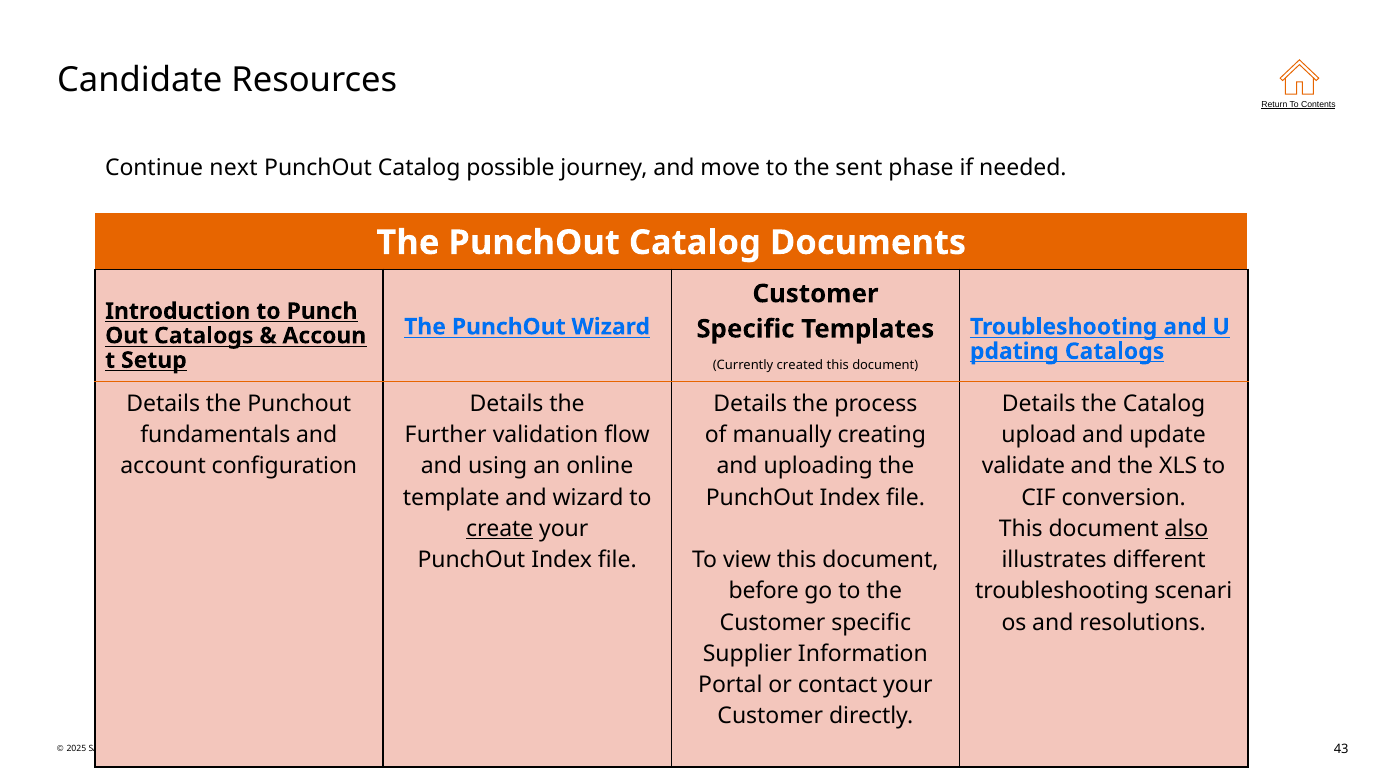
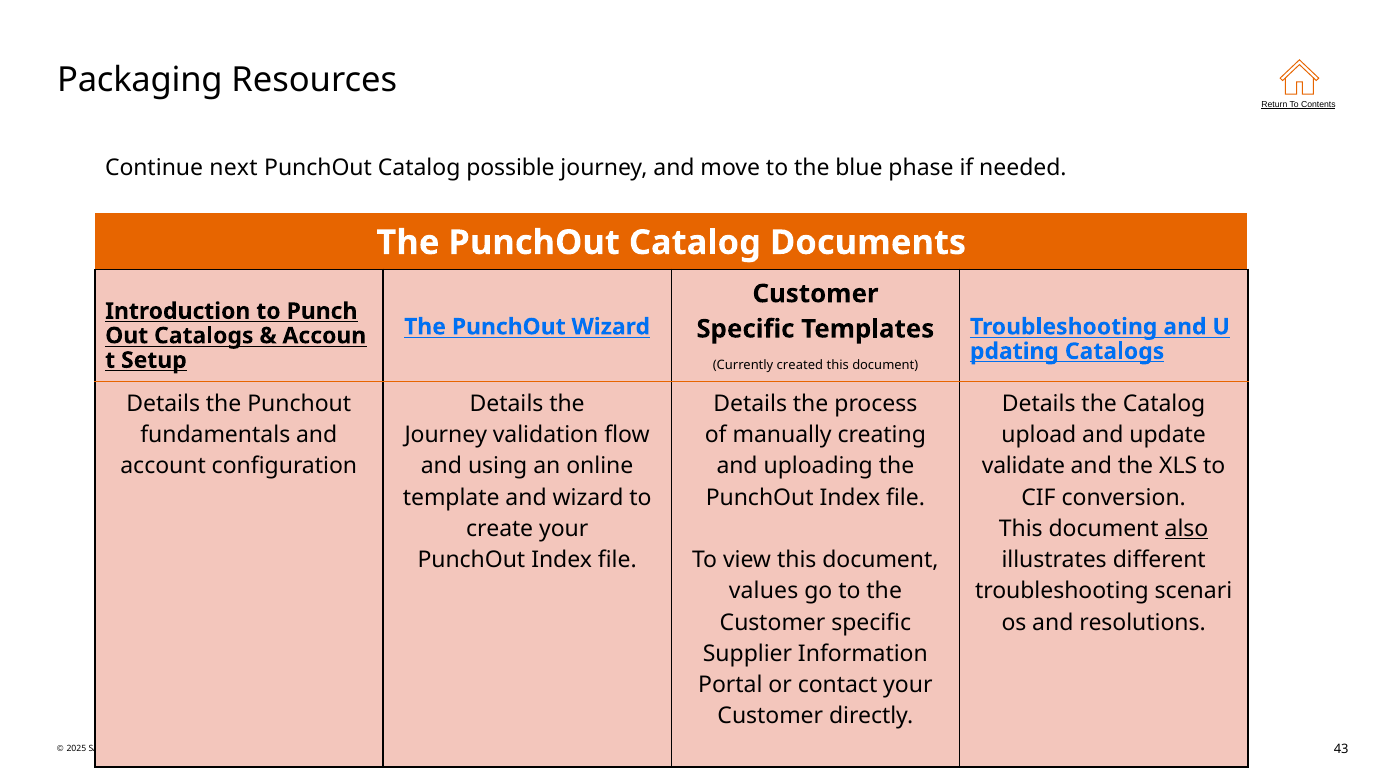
Candidate: Candidate -> Packaging (140, 80)
sent: sent -> blue (859, 168)
Further: Further -> Journey (446, 435)
create underline: present -> none (500, 529)
before: before -> values (764, 591)
